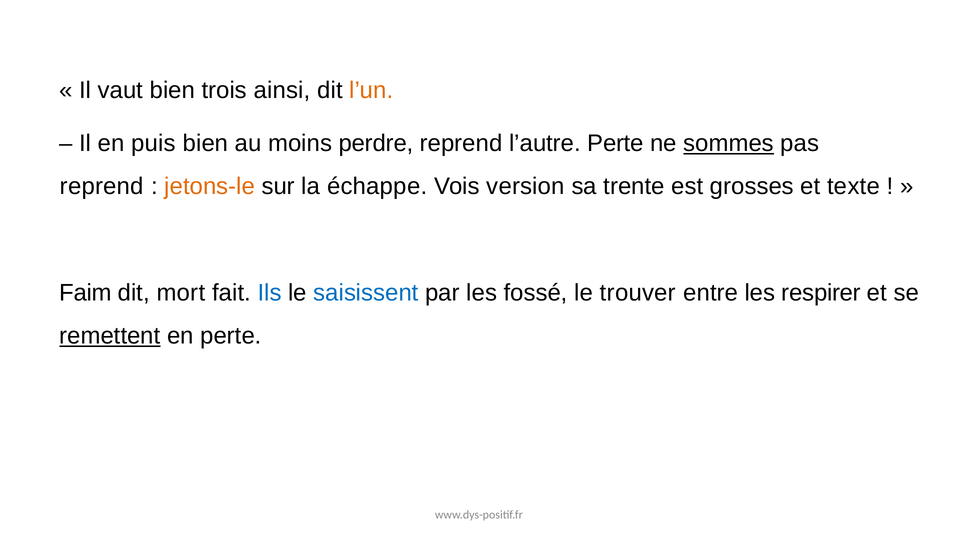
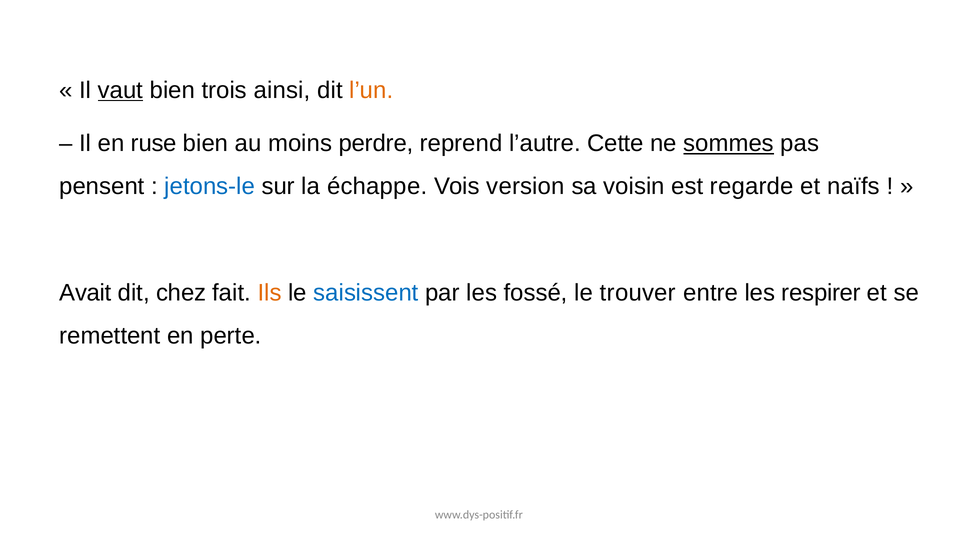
vaut underline: none -> present (120, 90)
puis: puis -> ruse (154, 143)
l’autre Perte: Perte -> Cette (616, 143)
reprend: reprend -> pensent (102, 186)
jetons-le colour: orange -> blue (210, 186)
trente: trente -> voisin (634, 186)
grosses: grosses -> regarde (752, 186)
texte: texte -> naïfs (854, 186)
Faim: Faim -> Avait (85, 293)
mort: mort -> chez (181, 293)
Ils colour: blue -> orange (270, 293)
remettent underline: present -> none (110, 336)
